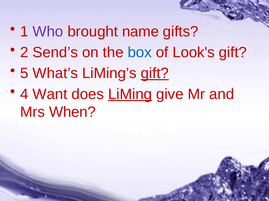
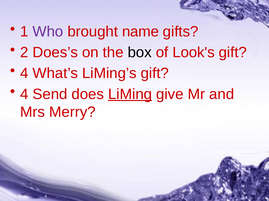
Send’s: Send’s -> Does’s (55, 53)
box colour: blue -> black (140, 53)
5: 5 -> 4 (24, 74)
gift underline: present -> none (155, 74)
Want: Want -> Send (50, 94)
When: When -> Merry (72, 112)
